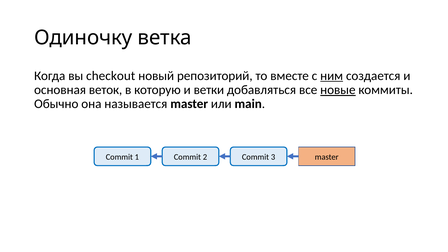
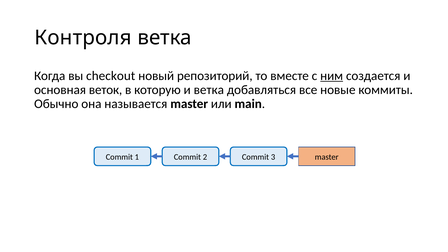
Одиночку: Одиночку -> Контроля (83, 38)
и ветки: ветки -> ветка (209, 90)
новые underline: present -> none (338, 90)
